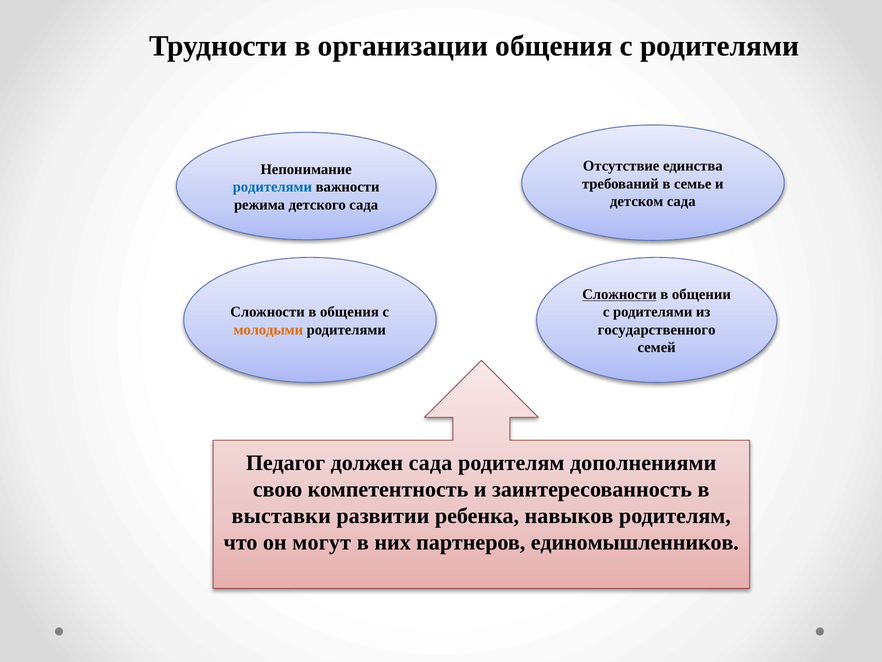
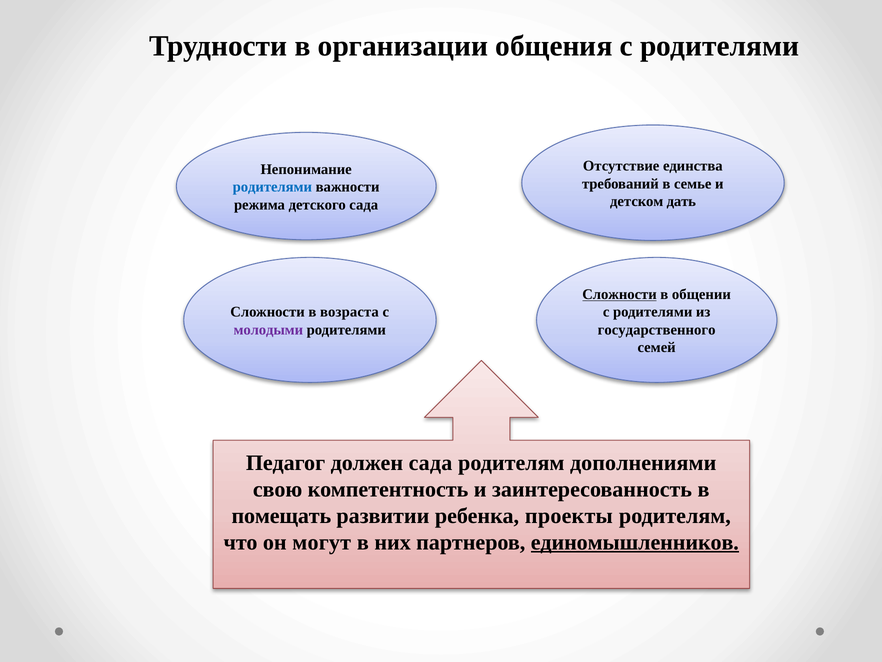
детском сада: сада -> дать (681, 201)
в общения: общения -> возраста (349, 312)
молодыми colour: orange -> purple (268, 329)
выставки: выставки -> помещать (281, 515)
навыков: навыков -> проекты (569, 515)
единомышленников underline: none -> present (635, 542)
